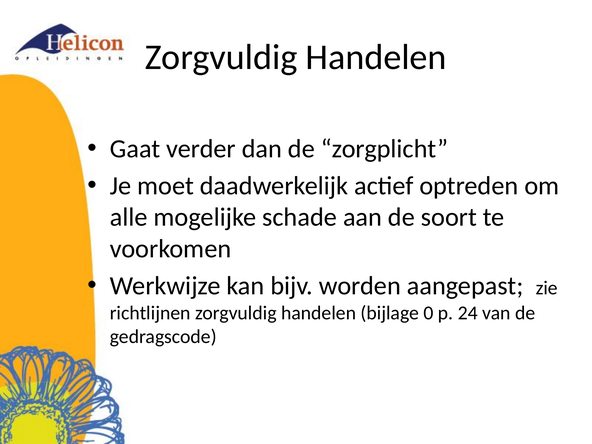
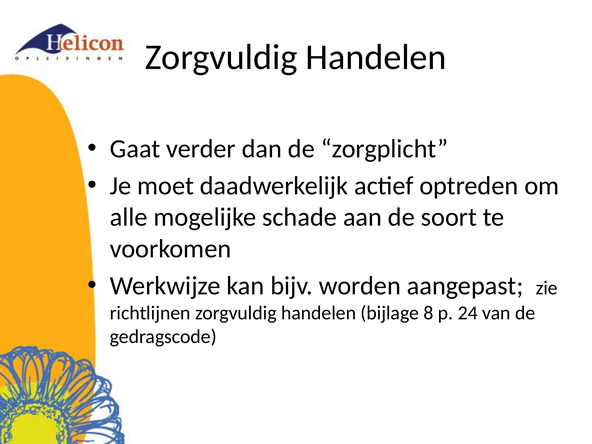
0: 0 -> 8 (428, 313)
